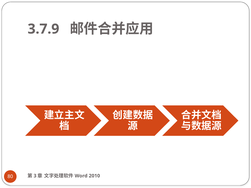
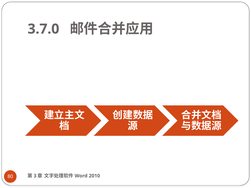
3.7.9: 3.7.9 -> 3.7.0 (43, 29)
